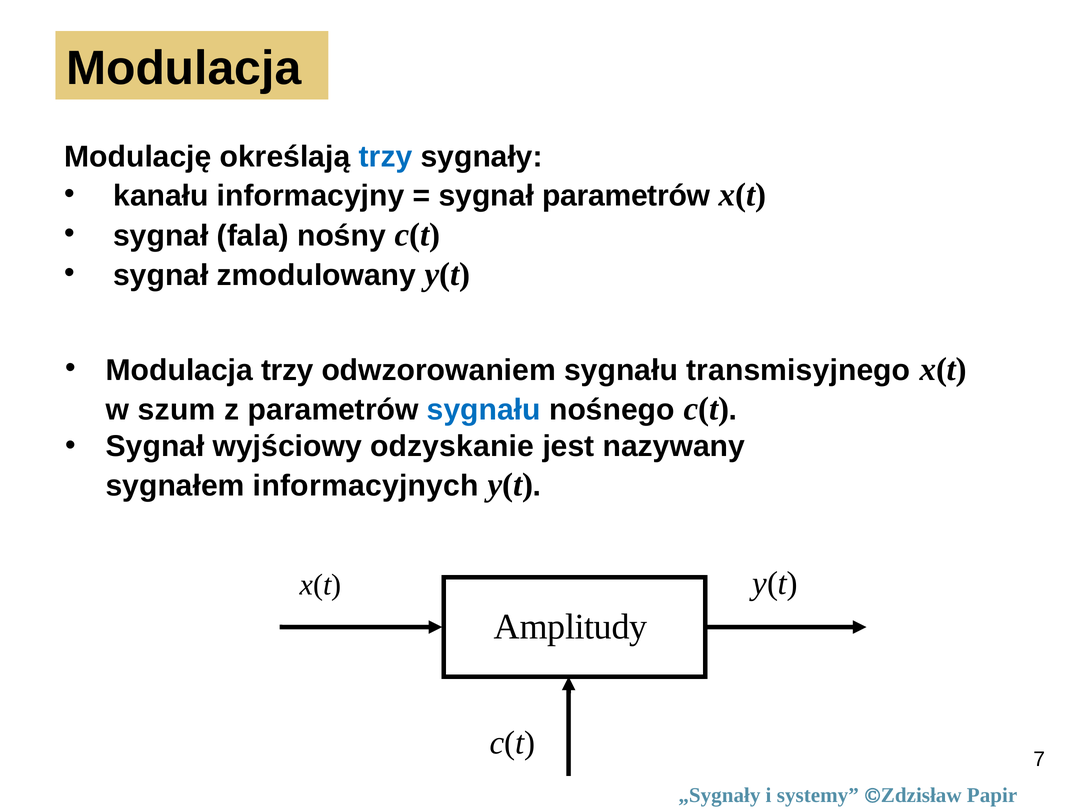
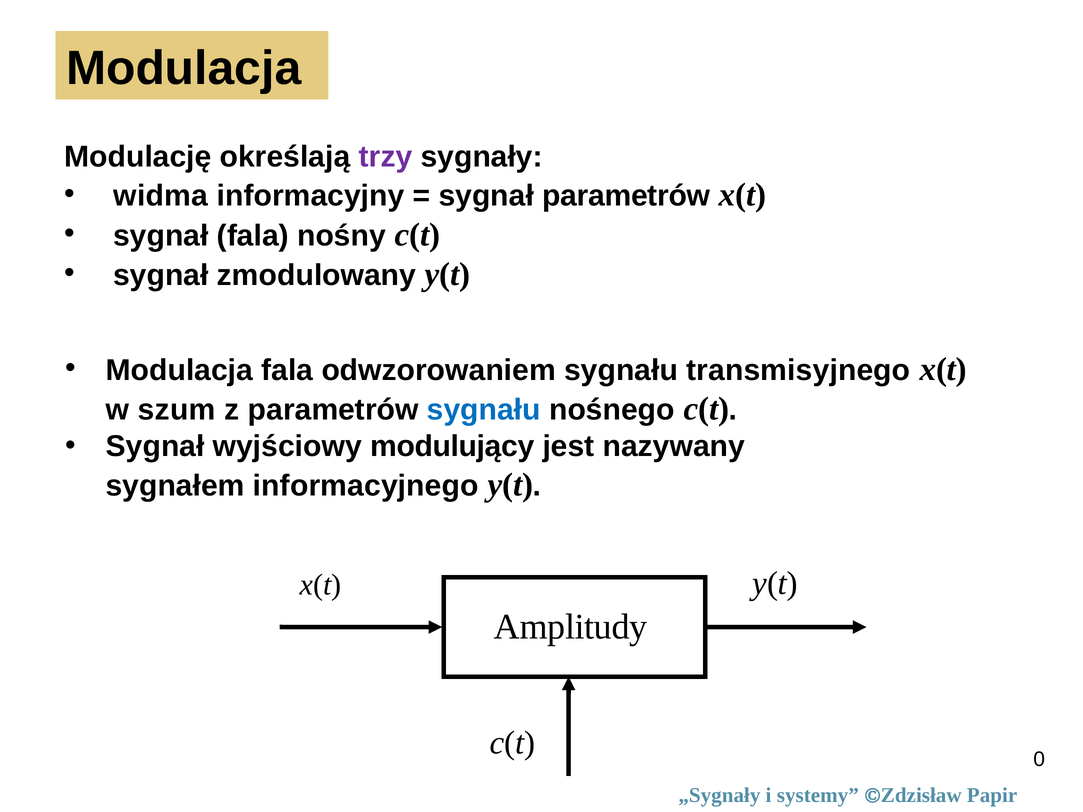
trzy colour: blue -> purple (386, 157)
kanału: kanału -> widma (161, 196)
Modulacja trzy: trzy -> fala (287, 370)
odzyskanie: odzyskanie -> modulujący (452, 447)
informacyjnych: informacyjnych -> informacyjnego (366, 486)
7: 7 -> 0 (1039, 760)
